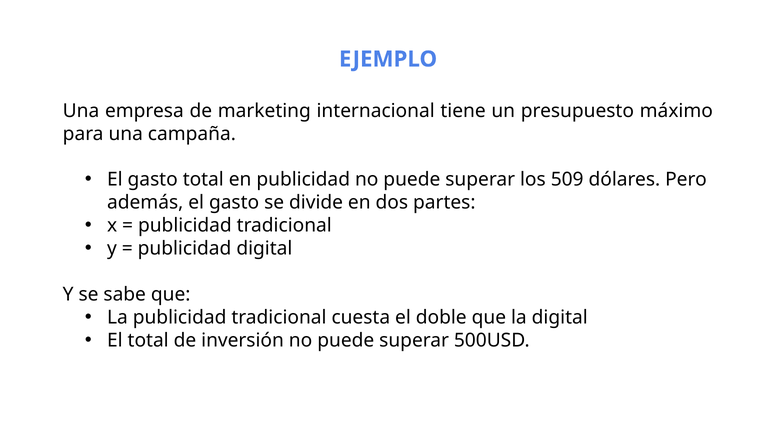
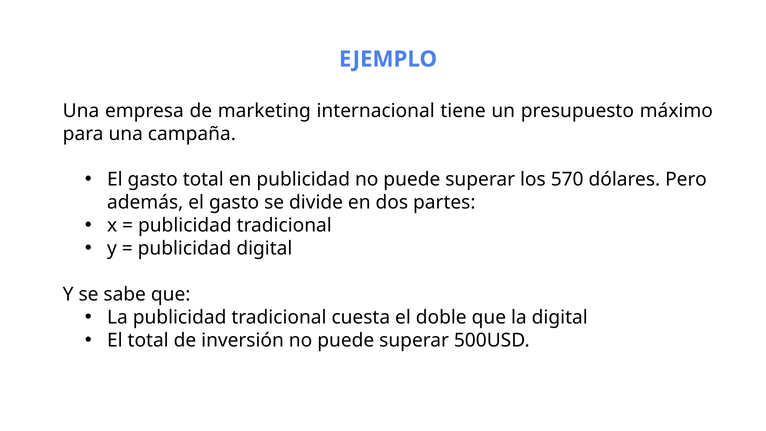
509: 509 -> 570 (567, 180)
